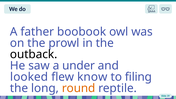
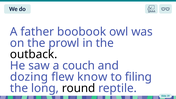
under: under -> couch (79, 66)
looked: looked -> dozing (29, 77)
round colour: orange -> black (79, 88)
